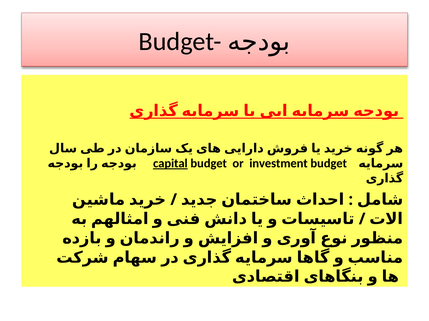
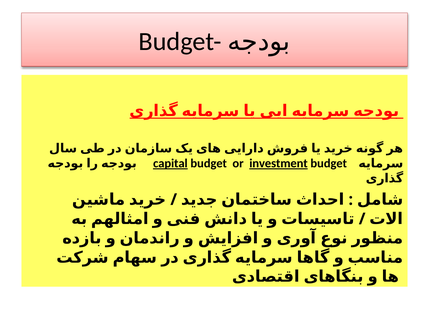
investment underline: none -> present (279, 164)
